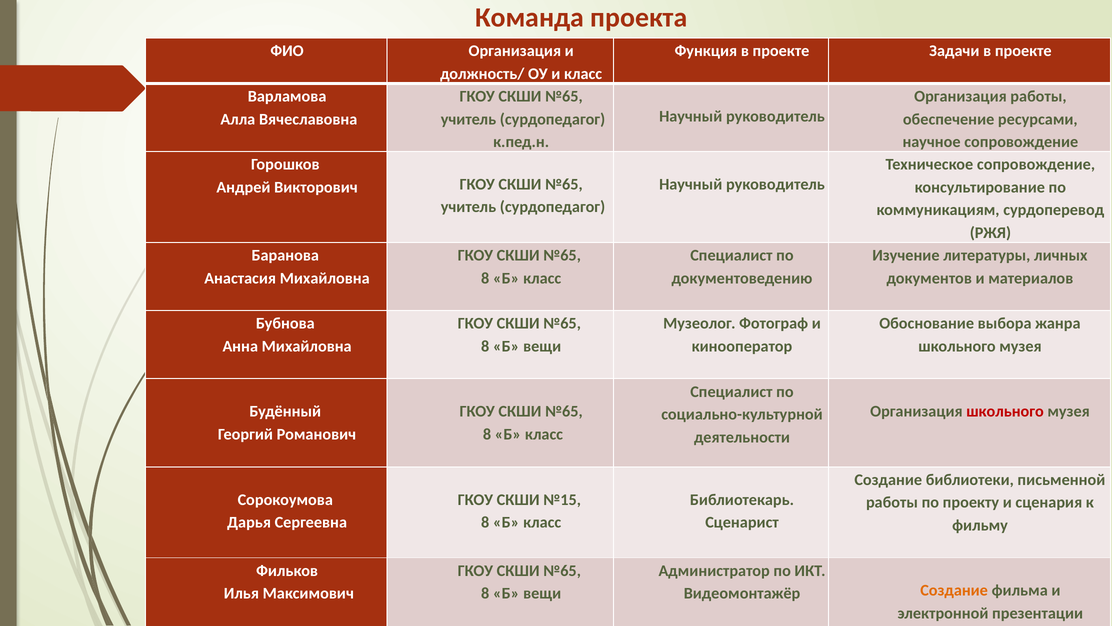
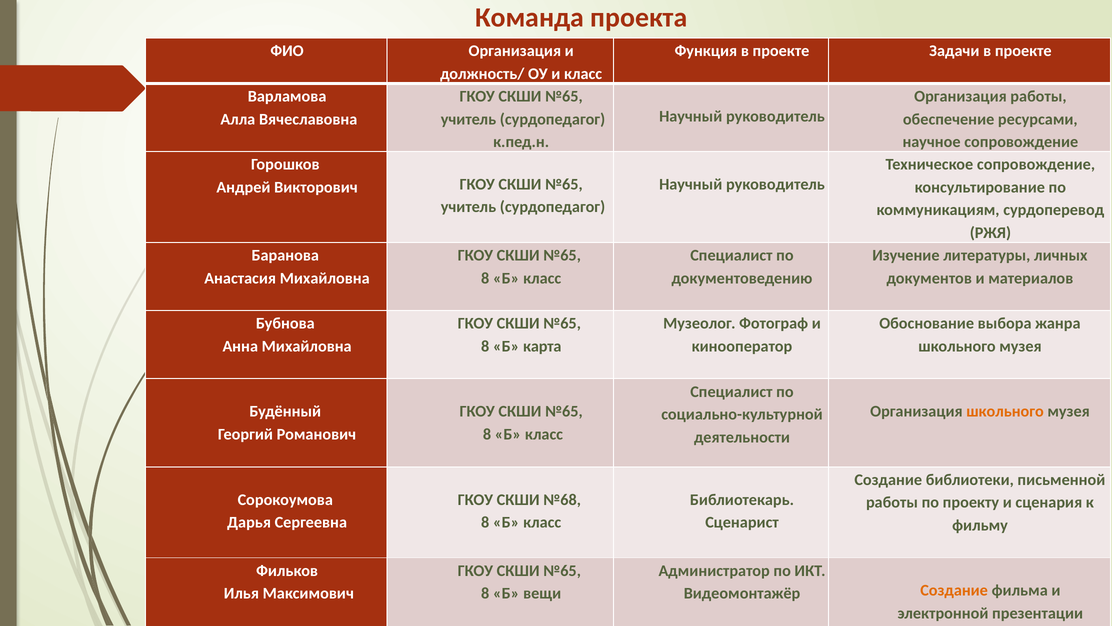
вещи: вещи -> карта (542, 346)
школьного colour: red -> orange (1005, 411)
№15: №15 -> №68 (562, 499)
